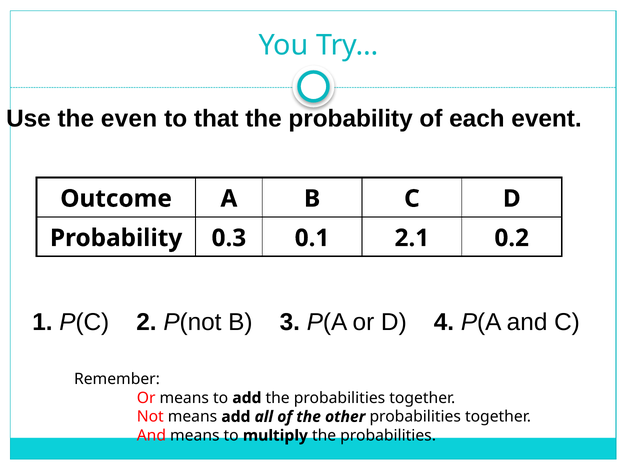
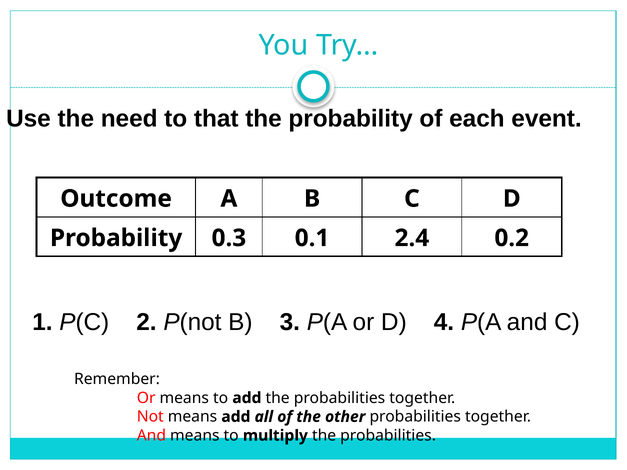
even: even -> need (129, 119)
2.1: 2.1 -> 2.4 (412, 238)
